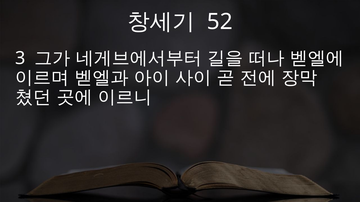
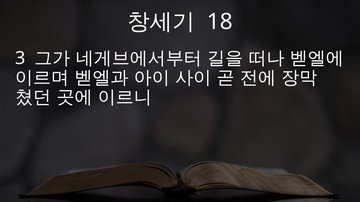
52: 52 -> 18 (220, 22)
